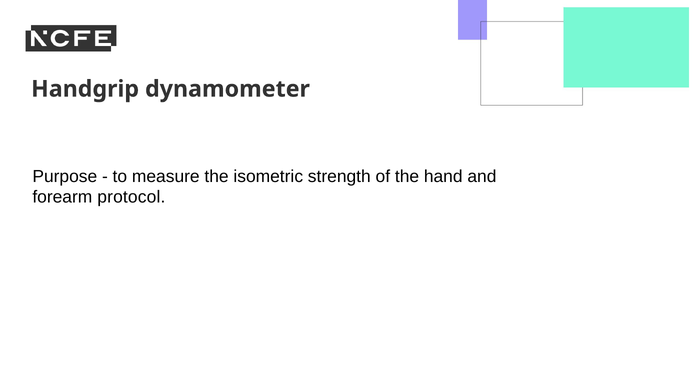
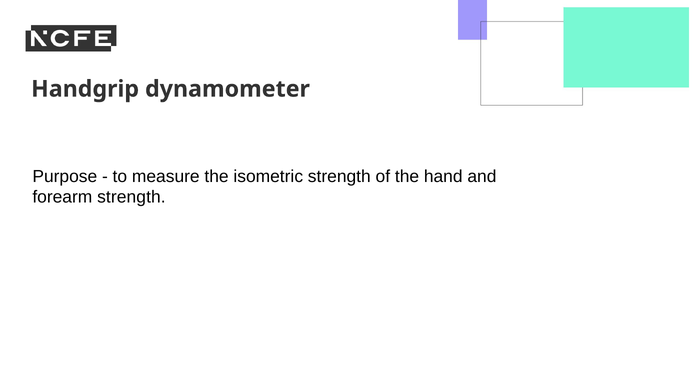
forearm protocol: protocol -> strength (131, 197)
